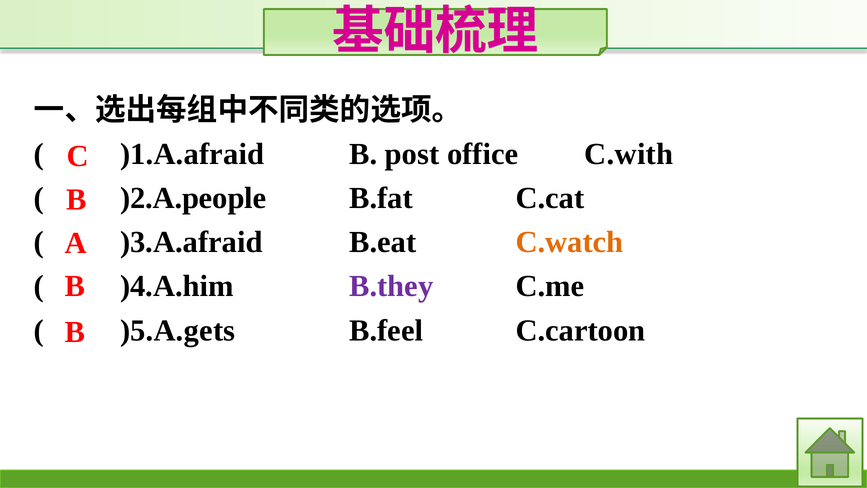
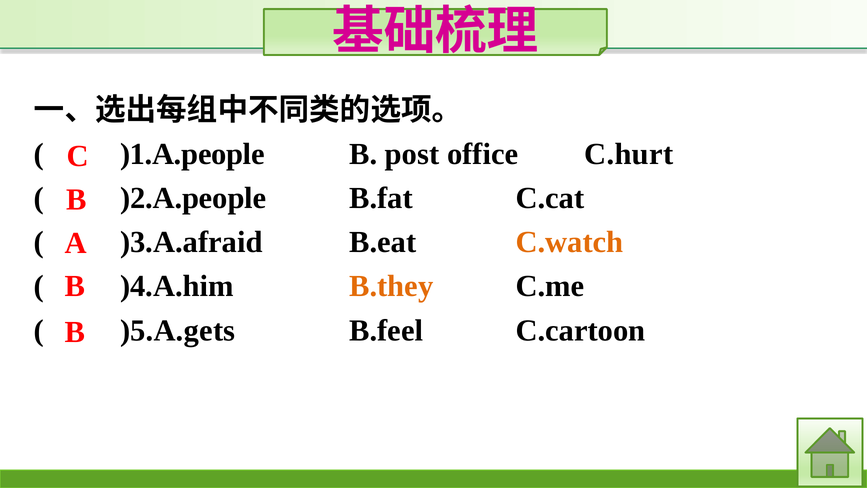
)1.A.afraid: )1.A.afraid -> )1.A.people (192, 154)
C.with: C.with -> C.hurt (629, 154)
B.they colour: purple -> orange (391, 286)
